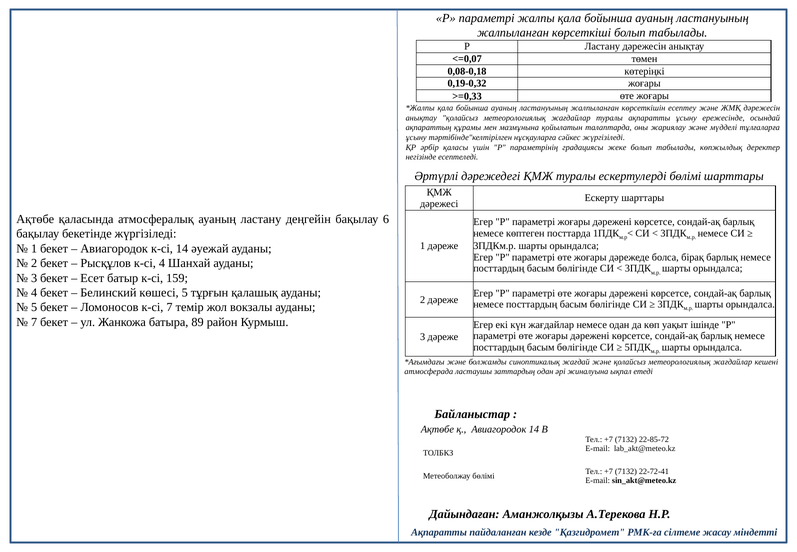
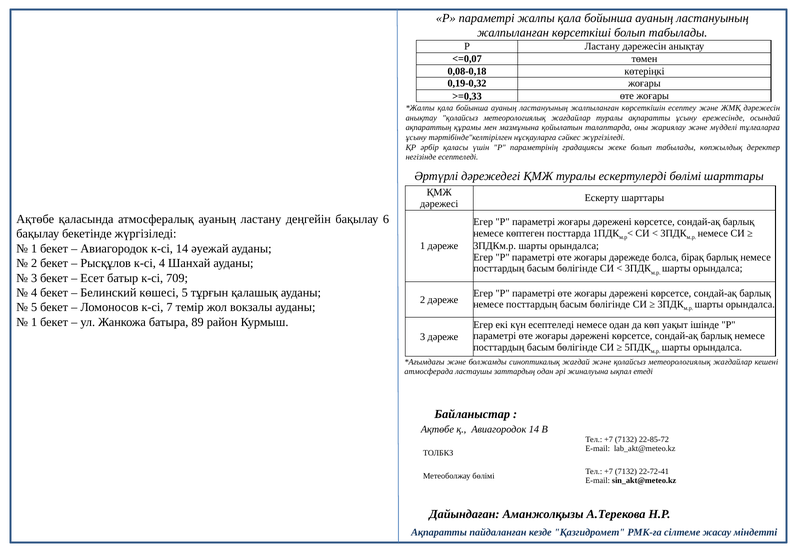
159: 159 -> 709 (177, 278)
7: 7 -> 1 (34, 322)
күн жағдайлар: жағдайлар -> есептеледі (551, 325)
